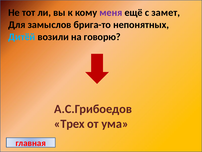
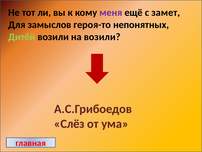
брига-то: брига-то -> героя-то (92, 25)
Дитёй colour: light blue -> light green (22, 37)
на говорю: говорю -> возили (102, 37)
Трех: Трех -> Слёз (69, 123)
